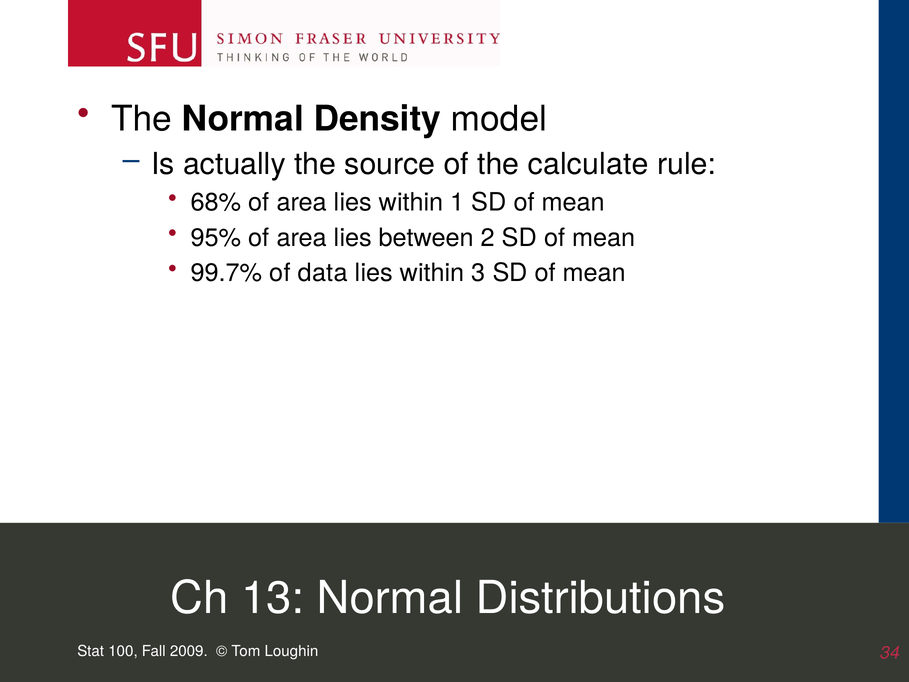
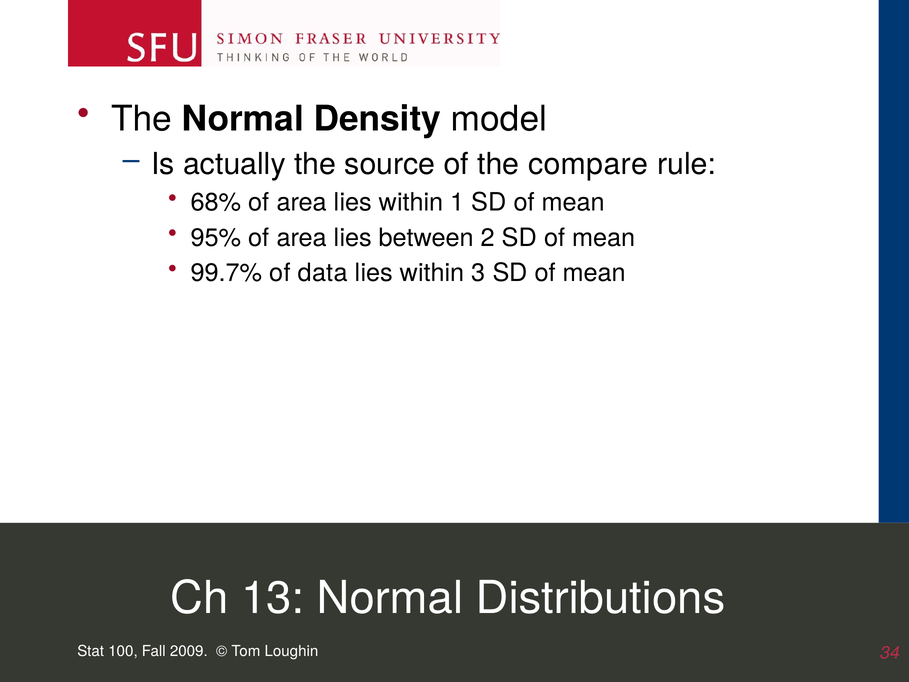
calculate: calculate -> compare (588, 164)
